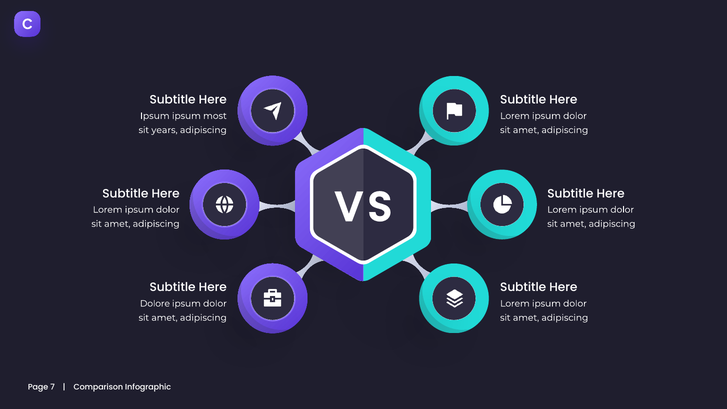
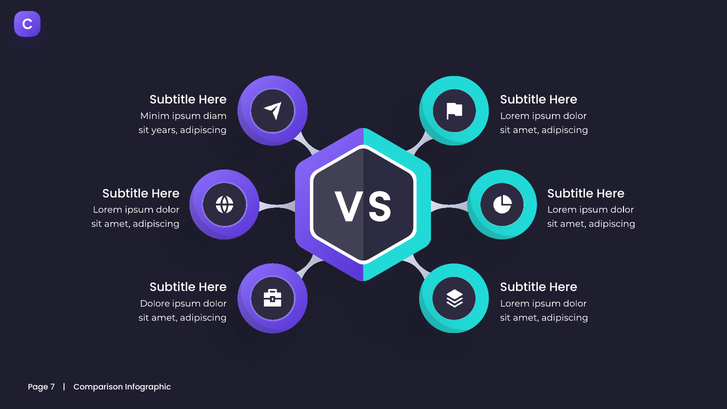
Ipsum: Ipsum -> Minim (155, 116)
most: most -> diam (215, 116)
